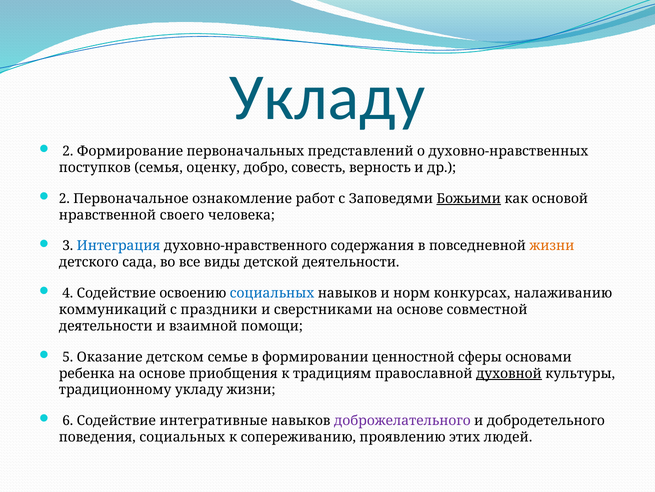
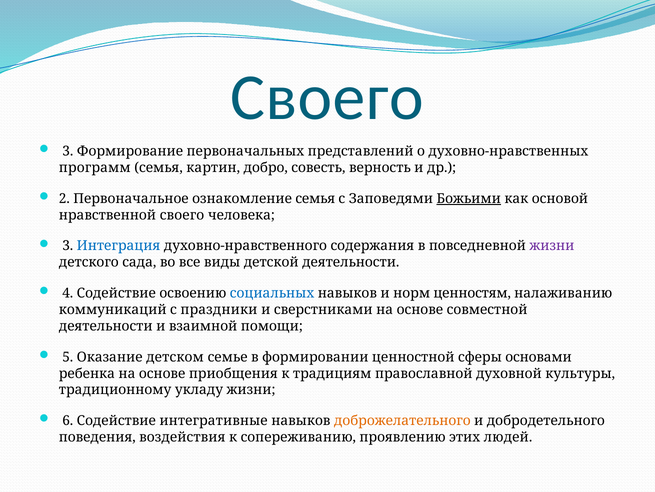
Укладу: Укладу -> Своего (327, 98)
2: 2 -> 3 (68, 151)
поступков: поступков -> программ (95, 167)
оценку: оценку -> картин (213, 167)
ознакомление работ: работ -> семья (315, 198)
жизни colour: orange -> purple (552, 246)
конкурсах: конкурсах -> ценностям (472, 293)
духовной underline: present -> none (509, 373)
доброжелательного colour: purple -> orange (402, 420)
поведения социальных: социальных -> воздействия (182, 437)
